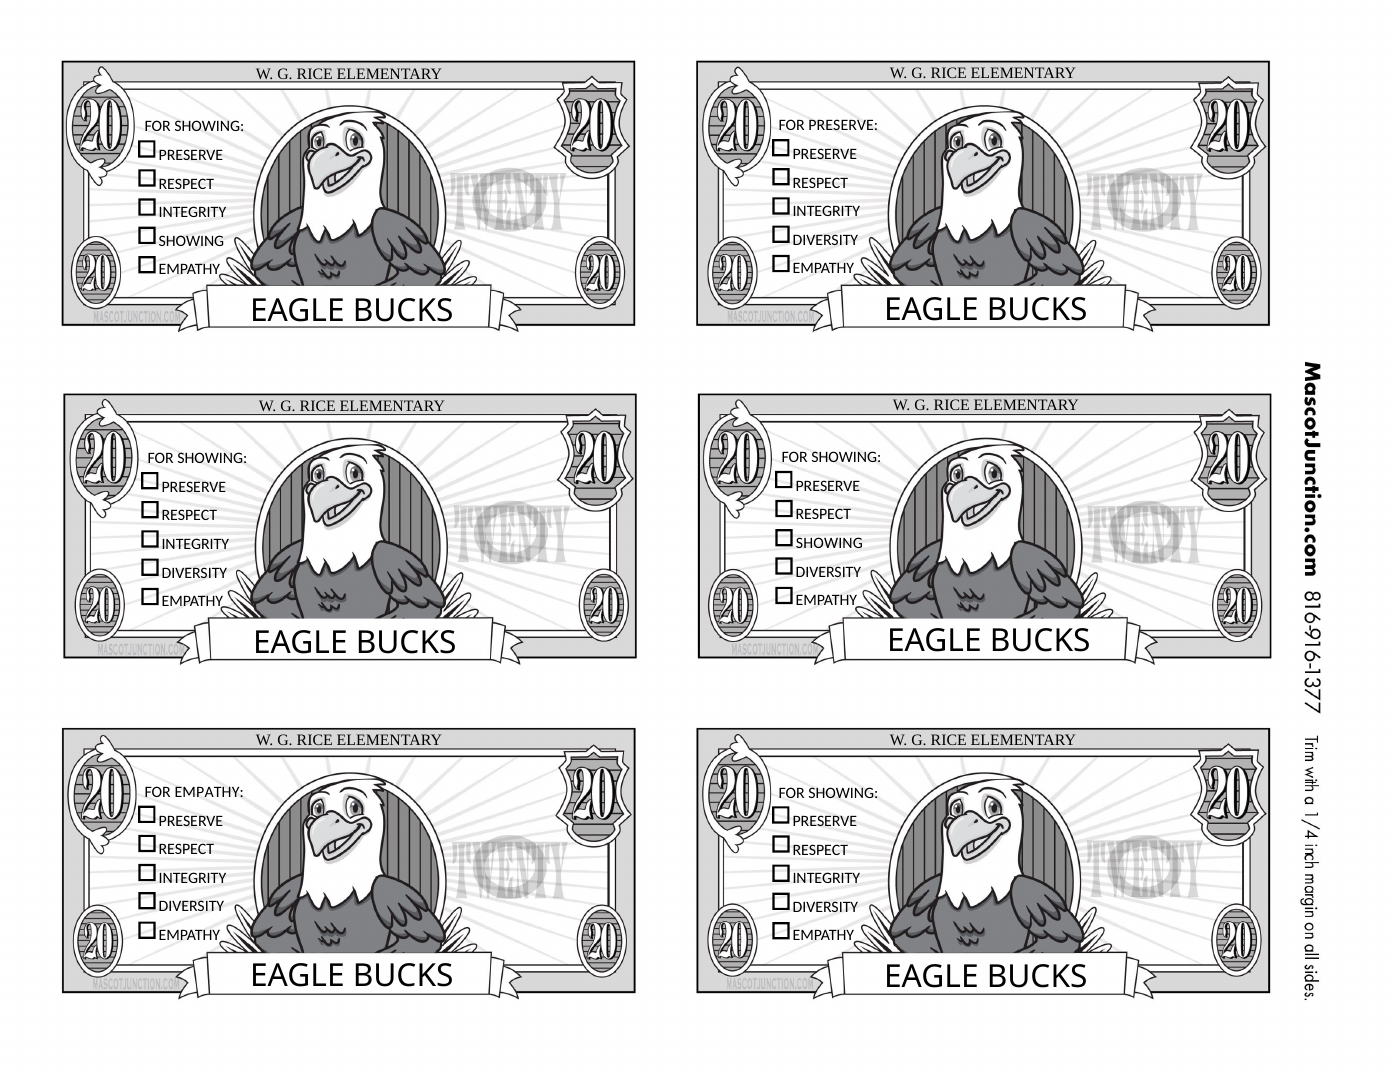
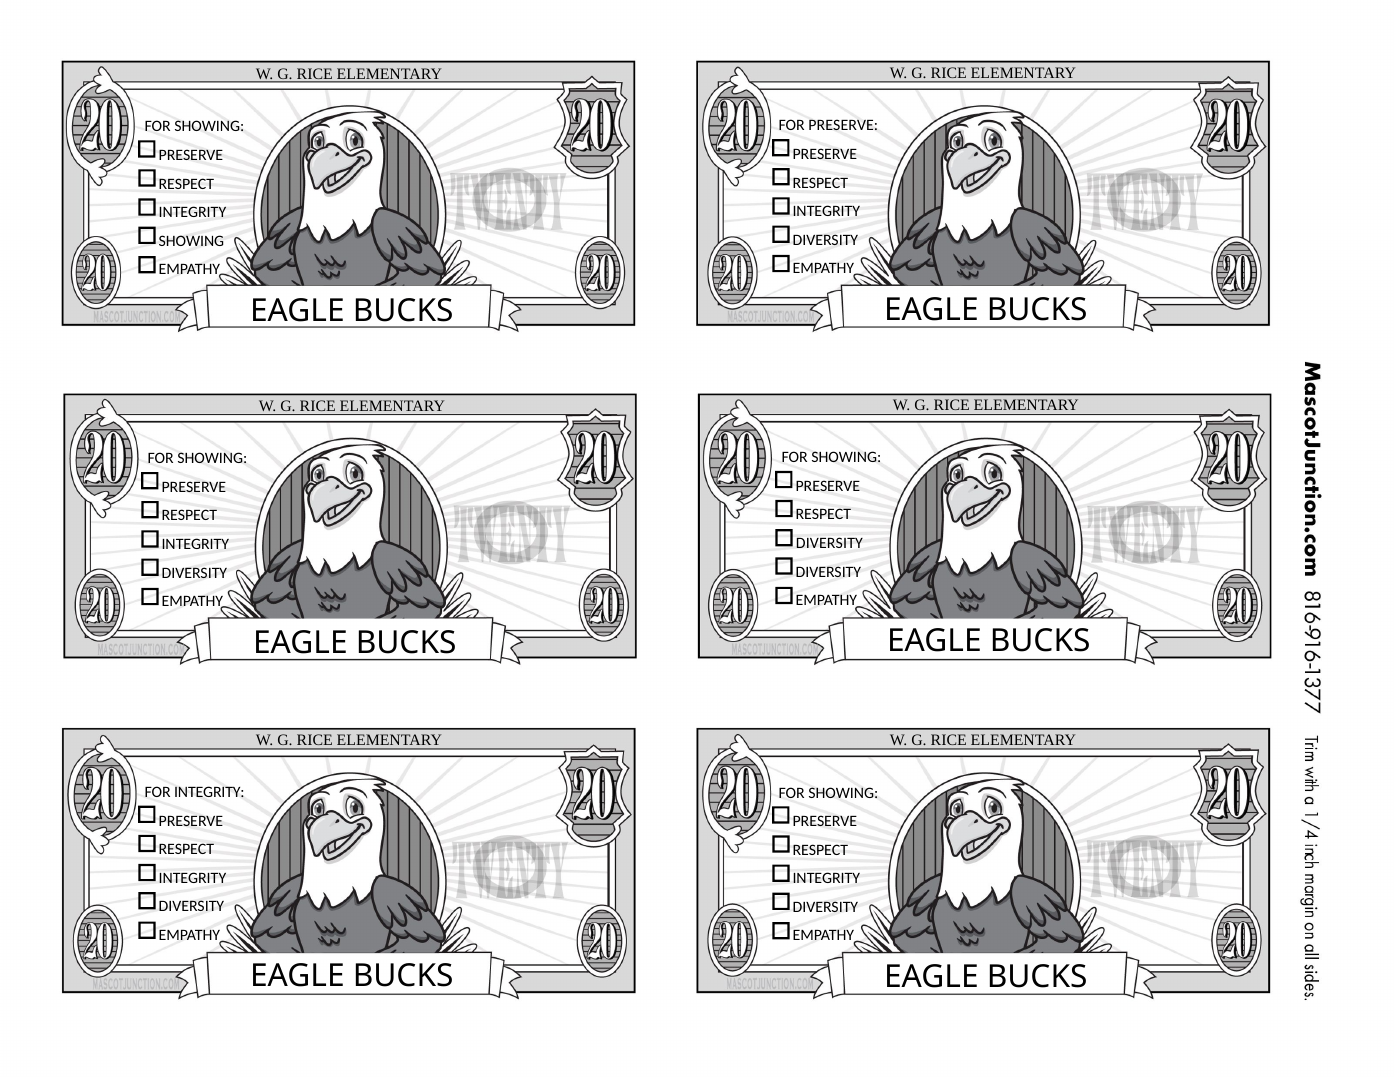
SHOWING: SHOWING -> DIVERSITY (829, 543)
FOR EMPATHY: EMPATHY -> INTEGRITY (209, 792)
